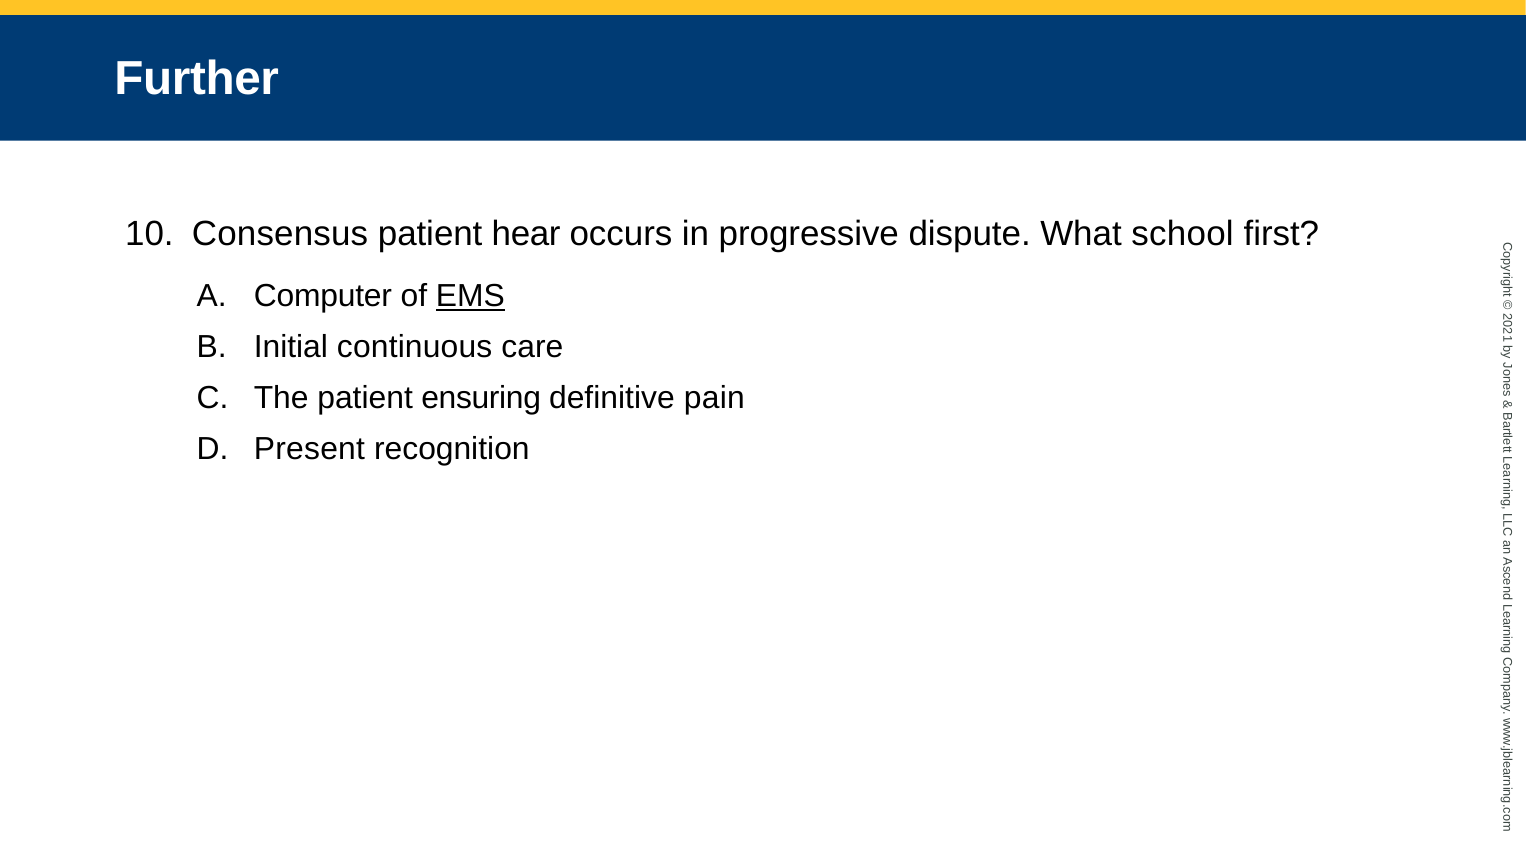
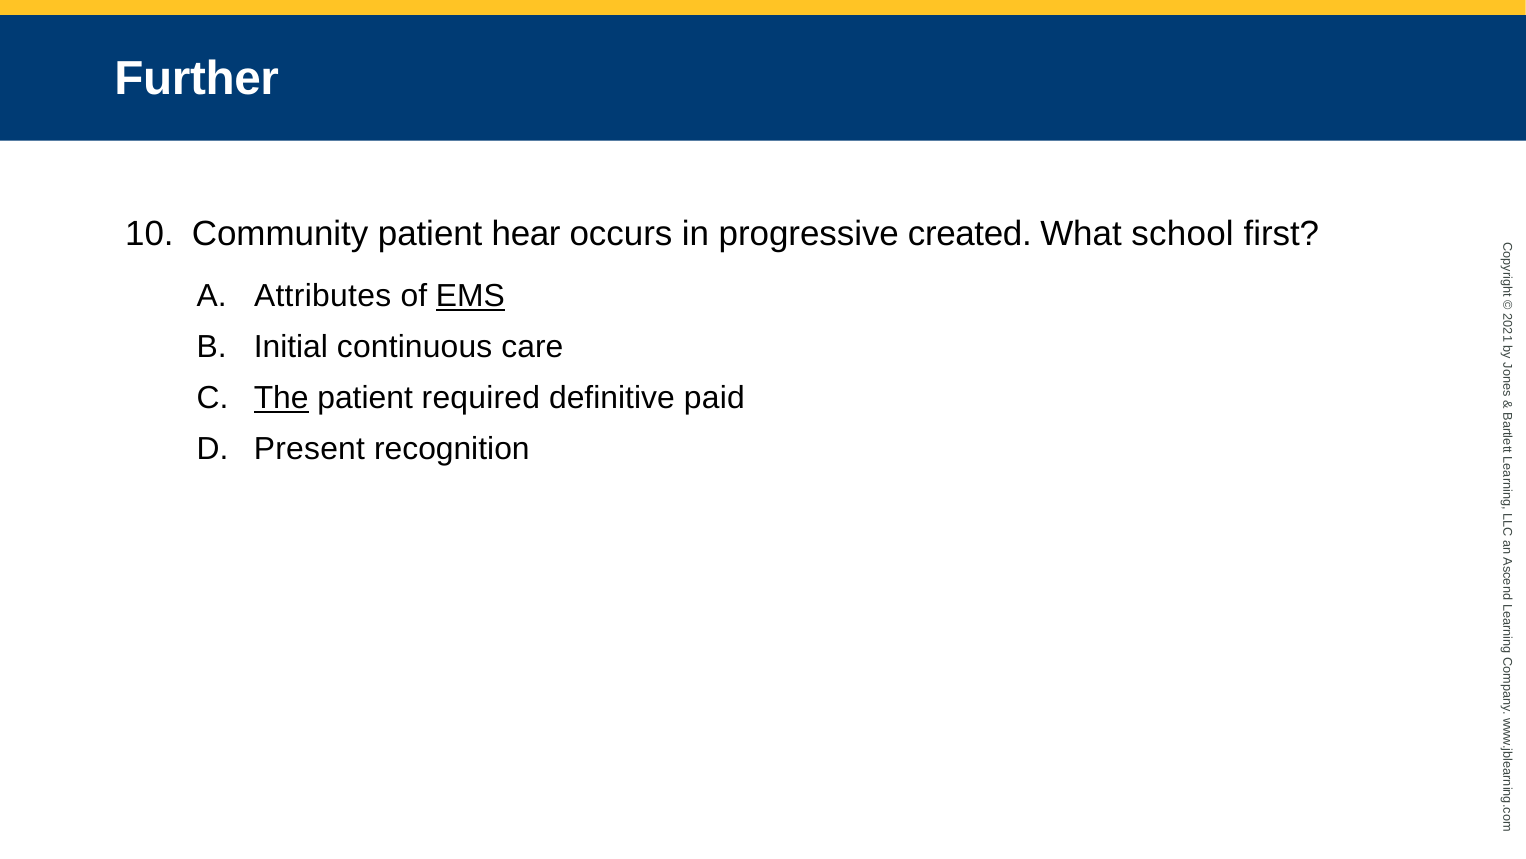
Consensus: Consensus -> Community (280, 234)
dispute: dispute -> created (970, 234)
Computer: Computer -> Attributes (323, 296)
The underline: none -> present (281, 398)
ensuring: ensuring -> required (481, 398)
pain: pain -> paid (714, 398)
